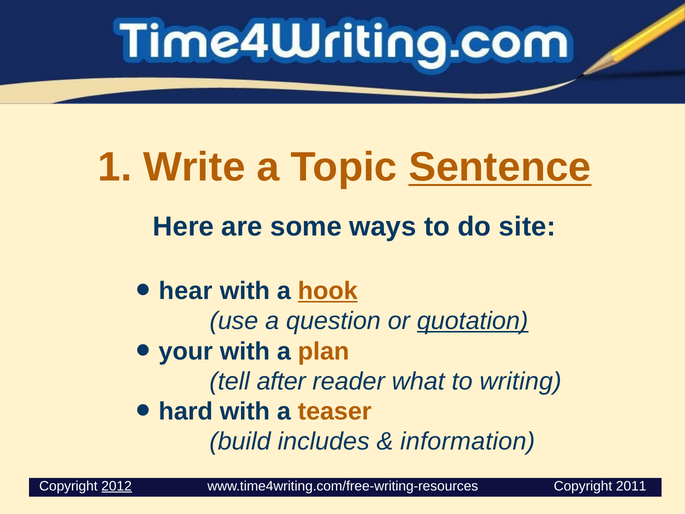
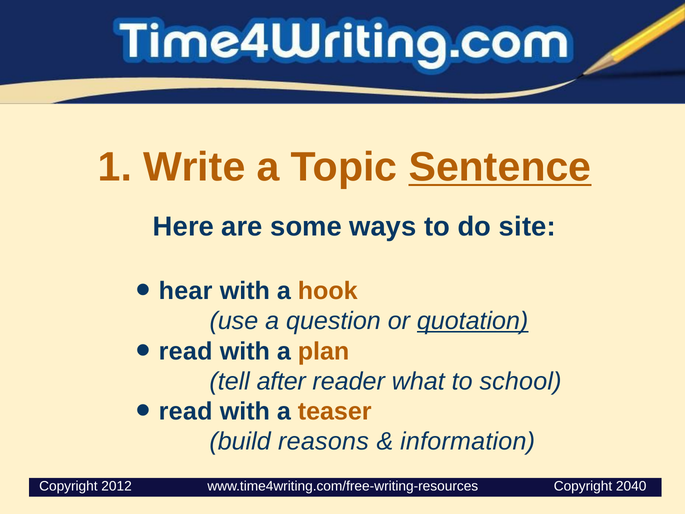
hook underline: present -> none (328, 291)
your: your -> read (186, 351)
writing: writing -> school (521, 381)
hard: hard -> read (186, 411)
includes: includes -> reasons (323, 441)
2012 underline: present -> none (117, 486)
2011: 2011 -> 2040 (631, 486)
